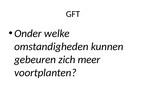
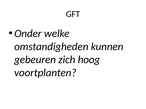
meer: meer -> hoog (89, 60)
